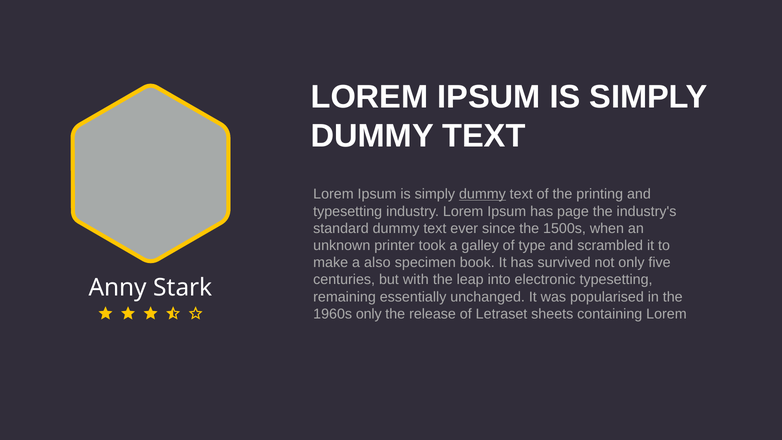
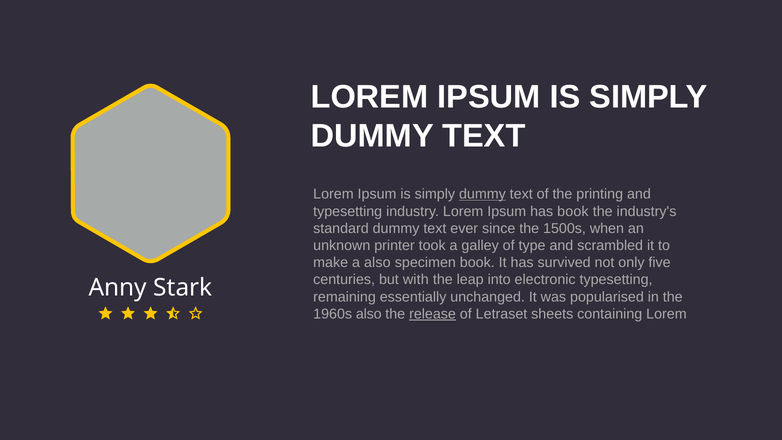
has page: page -> book (573, 211)
1960s only: only -> also (369, 314)
release underline: none -> present (433, 314)
